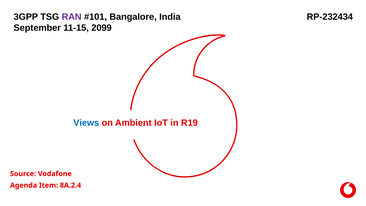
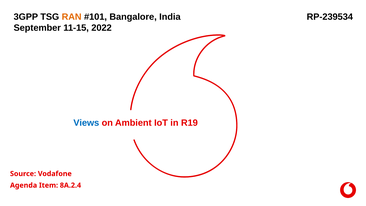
RAN colour: purple -> orange (72, 17)
RP-232434: RP-232434 -> RP-239534 (330, 17)
2099: 2099 -> 2022 (102, 28)
